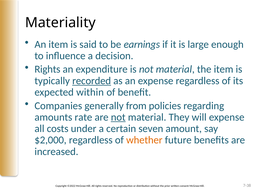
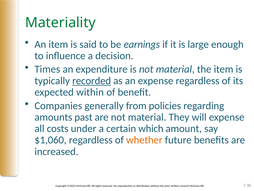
Materiality colour: black -> green (60, 23)
Rights: Rights -> Times (47, 69)
rate: rate -> past (83, 117)
not underline: present -> none (118, 117)
seven: seven -> which (151, 128)
$2,000: $2,000 -> $1,060 (51, 140)
